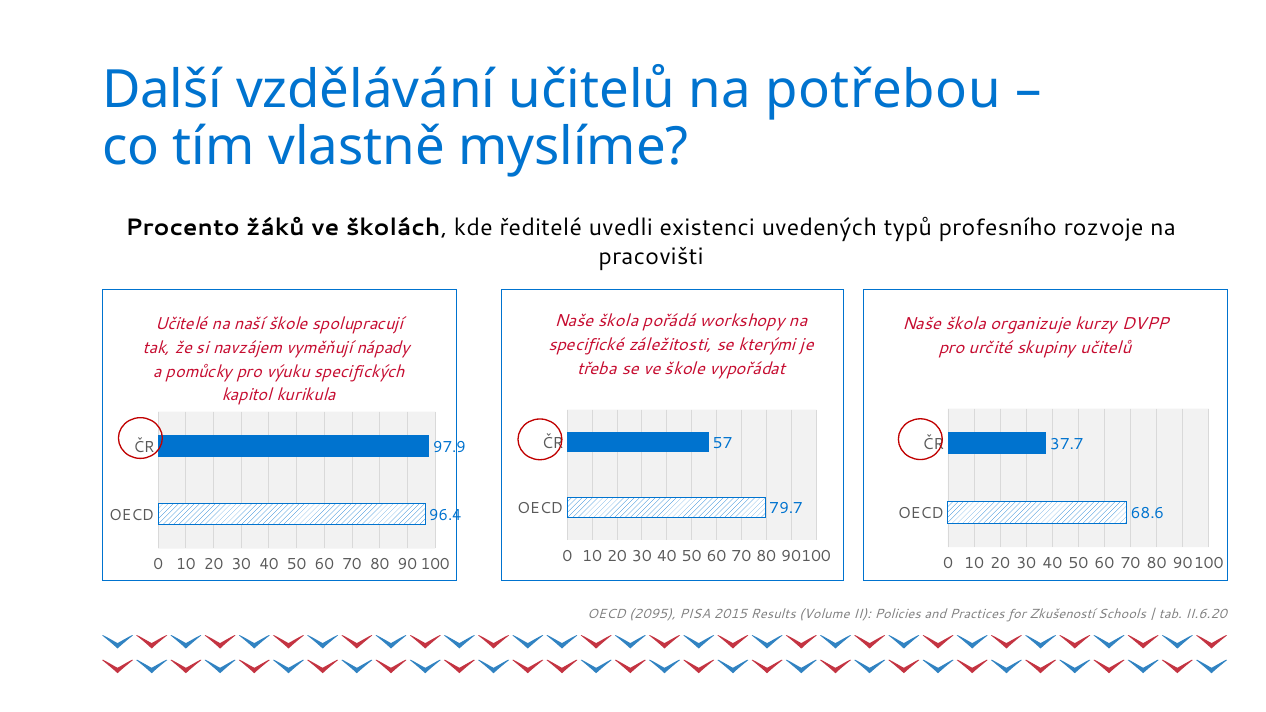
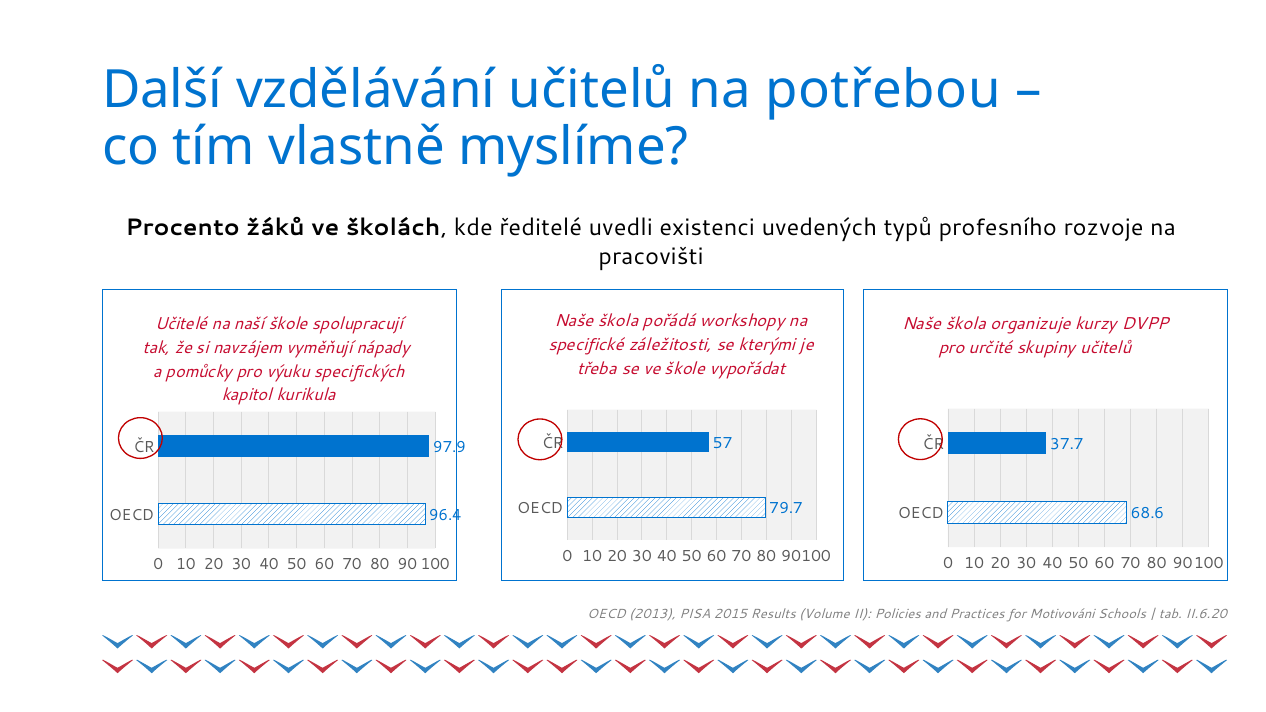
2095: 2095 -> 2013 (652, 614)
Zkušeností: Zkušeností -> Motivováni (1062, 614)
